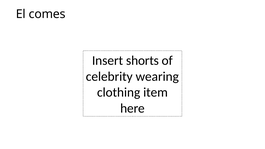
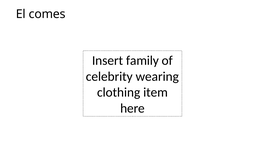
shorts: shorts -> family (143, 61)
